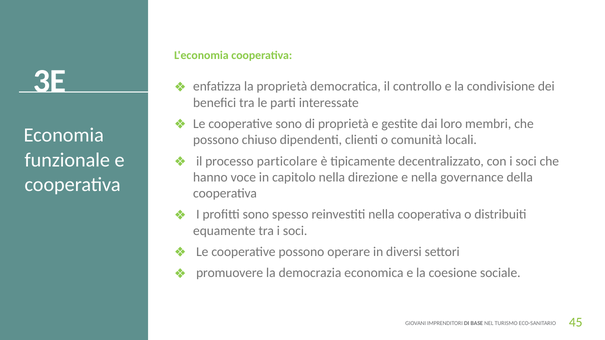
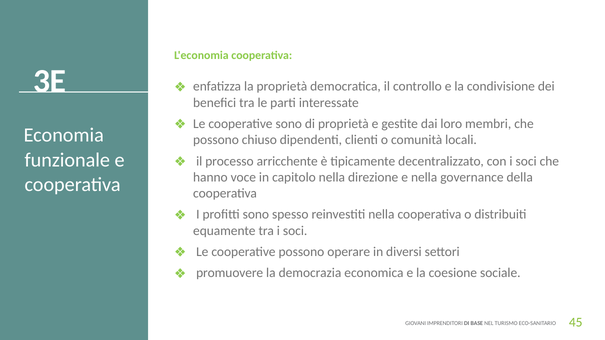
particolare: particolare -> arricchente (287, 161)
